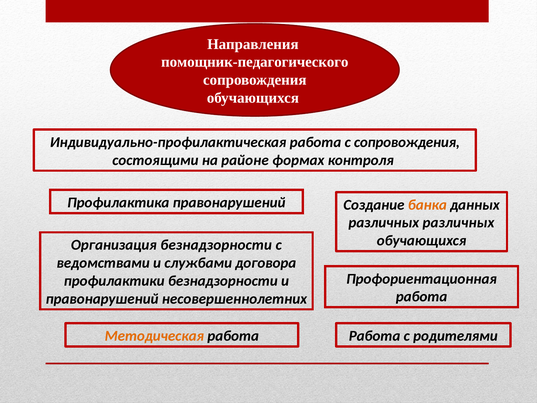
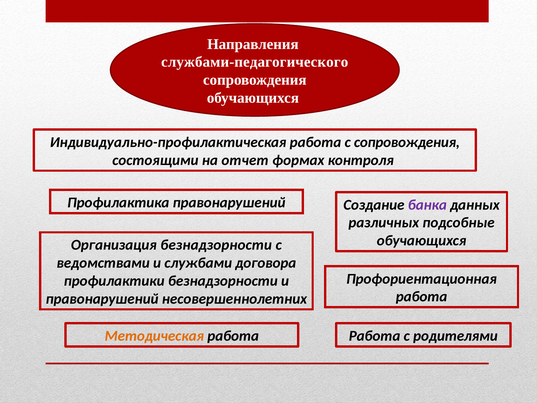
помощник-педагогического: помощник-педагогического -> службами-педагогического (255, 62)
районе: районе -> отчет (245, 160)
банка colour: orange -> purple (427, 205)
различных различных: различных -> подсобные (459, 223)
